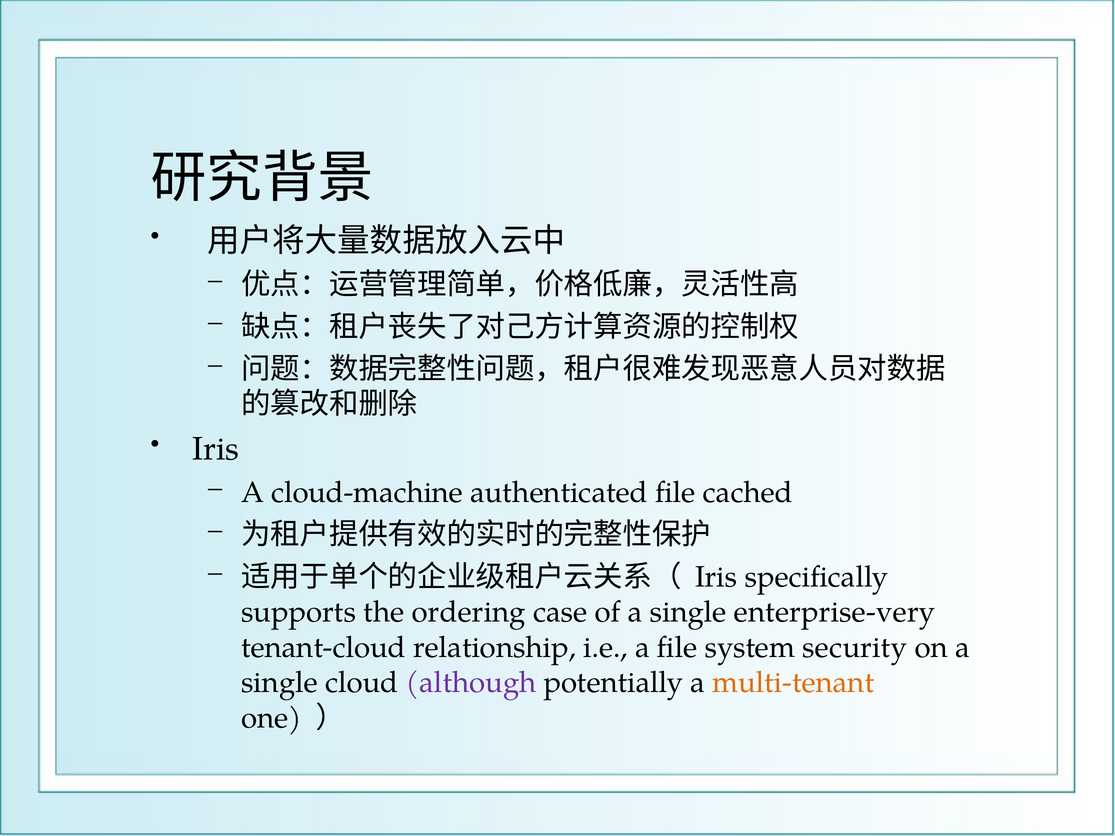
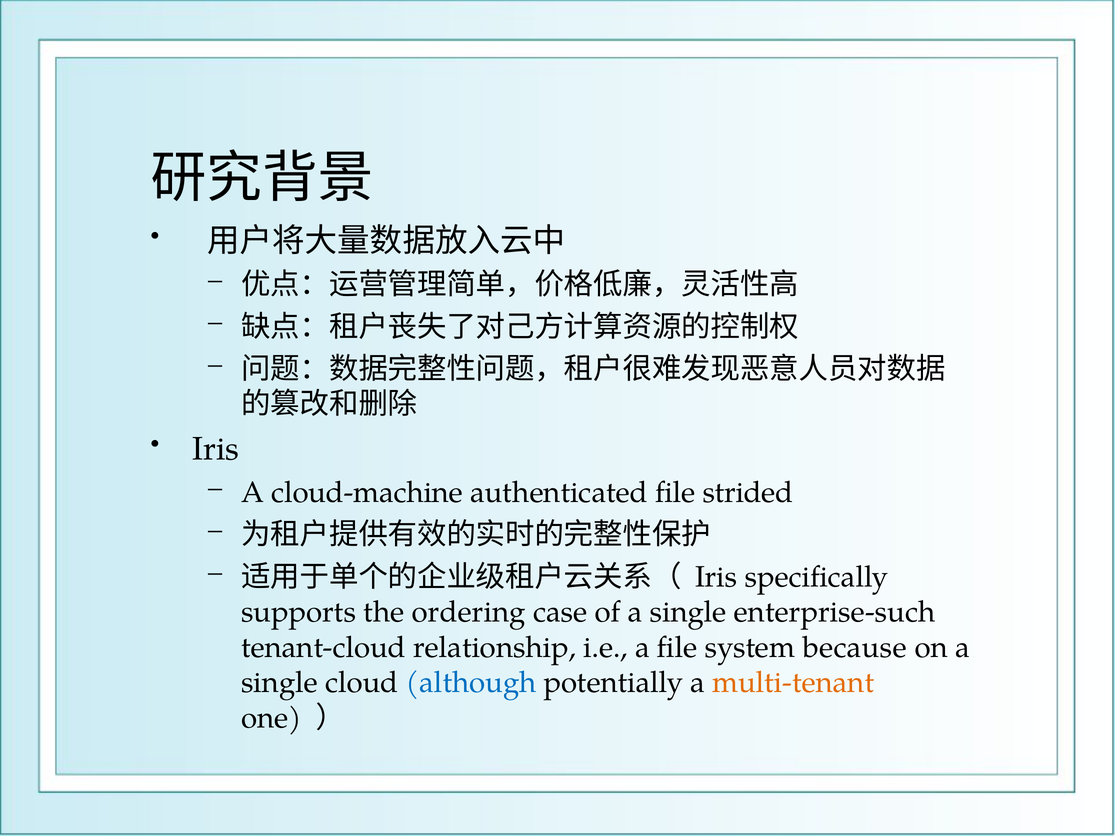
cached: cached -> strided (748, 493)
enterprise-very: enterprise-very -> enterprise-such (835, 612)
security: security -> because (855, 648)
although colour: purple -> blue (471, 683)
